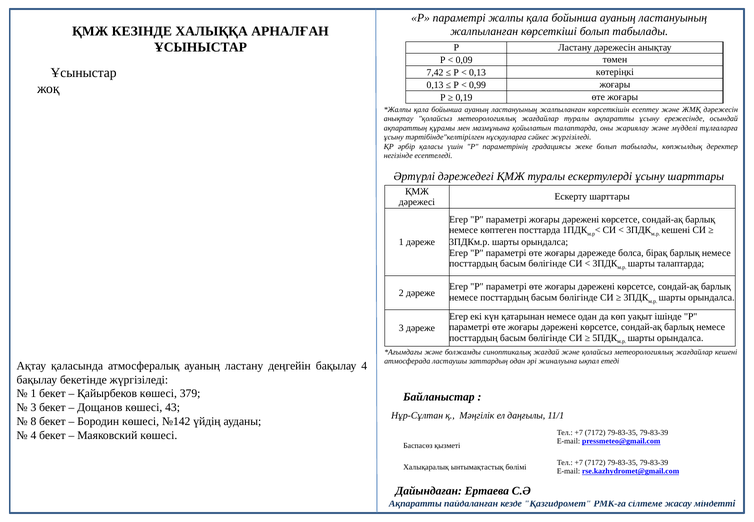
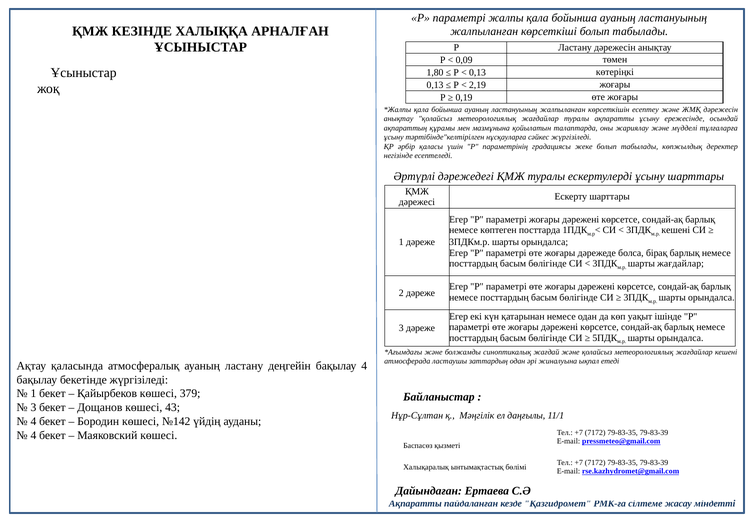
7,42: 7,42 -> 1,80 (435, 72)
0,99: 0,99 -> 2,19 (477, 85)
шарты талаптарда: талаптарда -> жағдайлар (681, 263)
8: 8 -> 4 (33, 421)
